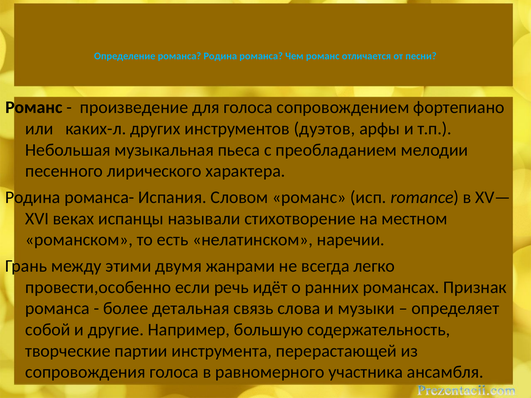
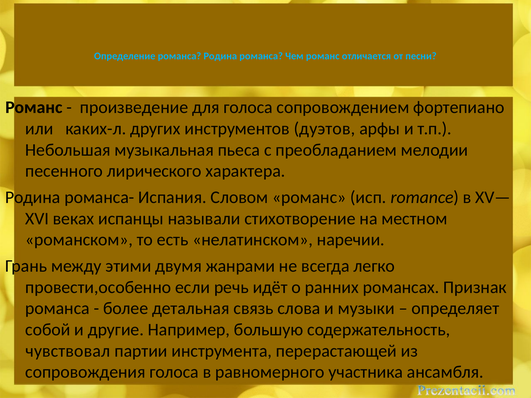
творческие: творческие -> чувствовал (68, 351)
